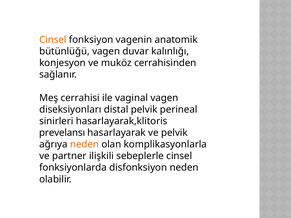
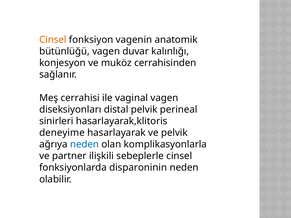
prevelansı: prevelansı -> deneyime (62, 133)
neden colour: orange -> blue (84, 145)
disfonksiyon: disfonksiyon -> disparoninin (138, 168)
